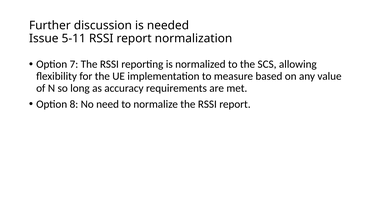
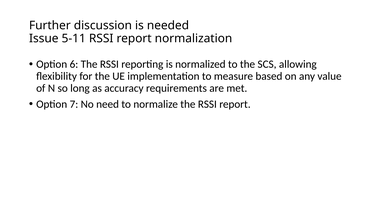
7: 7 -> 6 (74, 64)
8: 8 -> 7 (74, 104)
